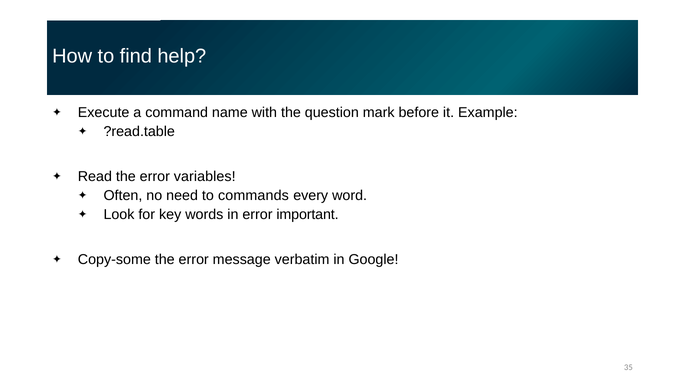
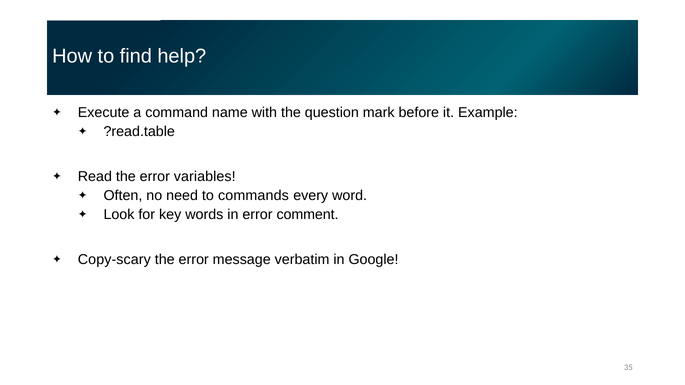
important: important -> comment (308, 215)
Copy-some: Copy-some -> Copy-scary (114, 260)
